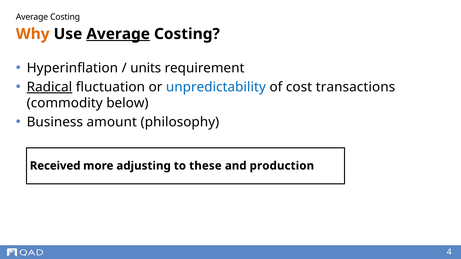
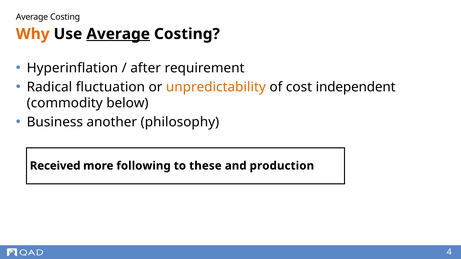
units: units -> after (146, 68)
Radical underline: present -> none (49, 87)
unpredictability colour: blue -> orange (216, 87)
transactions: transactions -> independent (356, 87)
amount: amount -> another (112, 122)
adjusting: adjusting -> following (144, 166)
